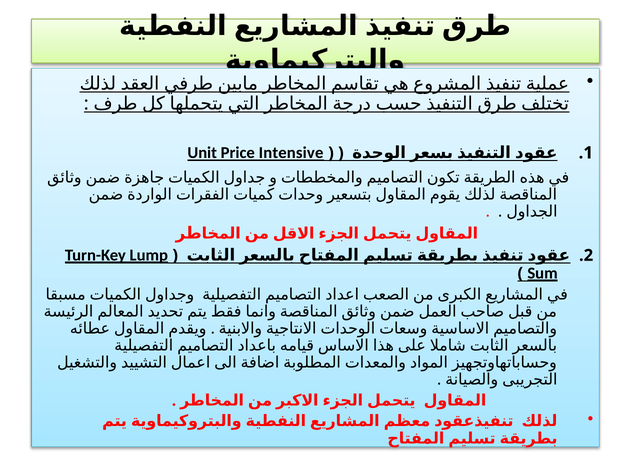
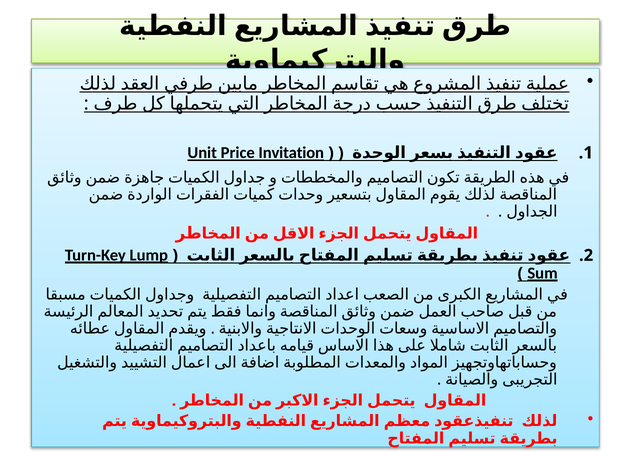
Intensive: Intensive -> Invitation (291, 153)
